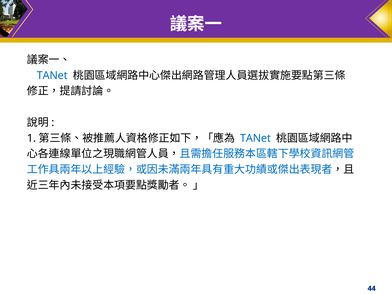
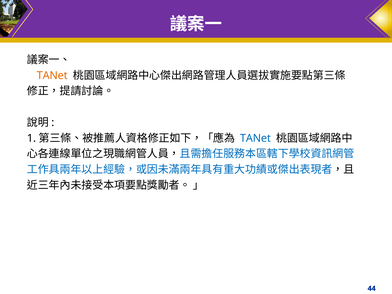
TANet colour: blue -> orange (52, 75)
